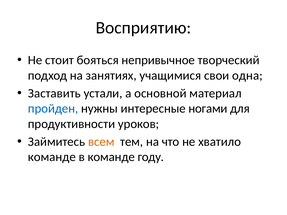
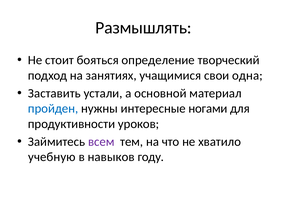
Восприятию: Восприятию -> Размышлять (144, 28)
непривычное: непривычное -> определение (158, 60)
всем colour: orange -> purple (101, 142)
команде: команде -> учебную (52, 157)
в команде: команде -> навыков (111, 157)
